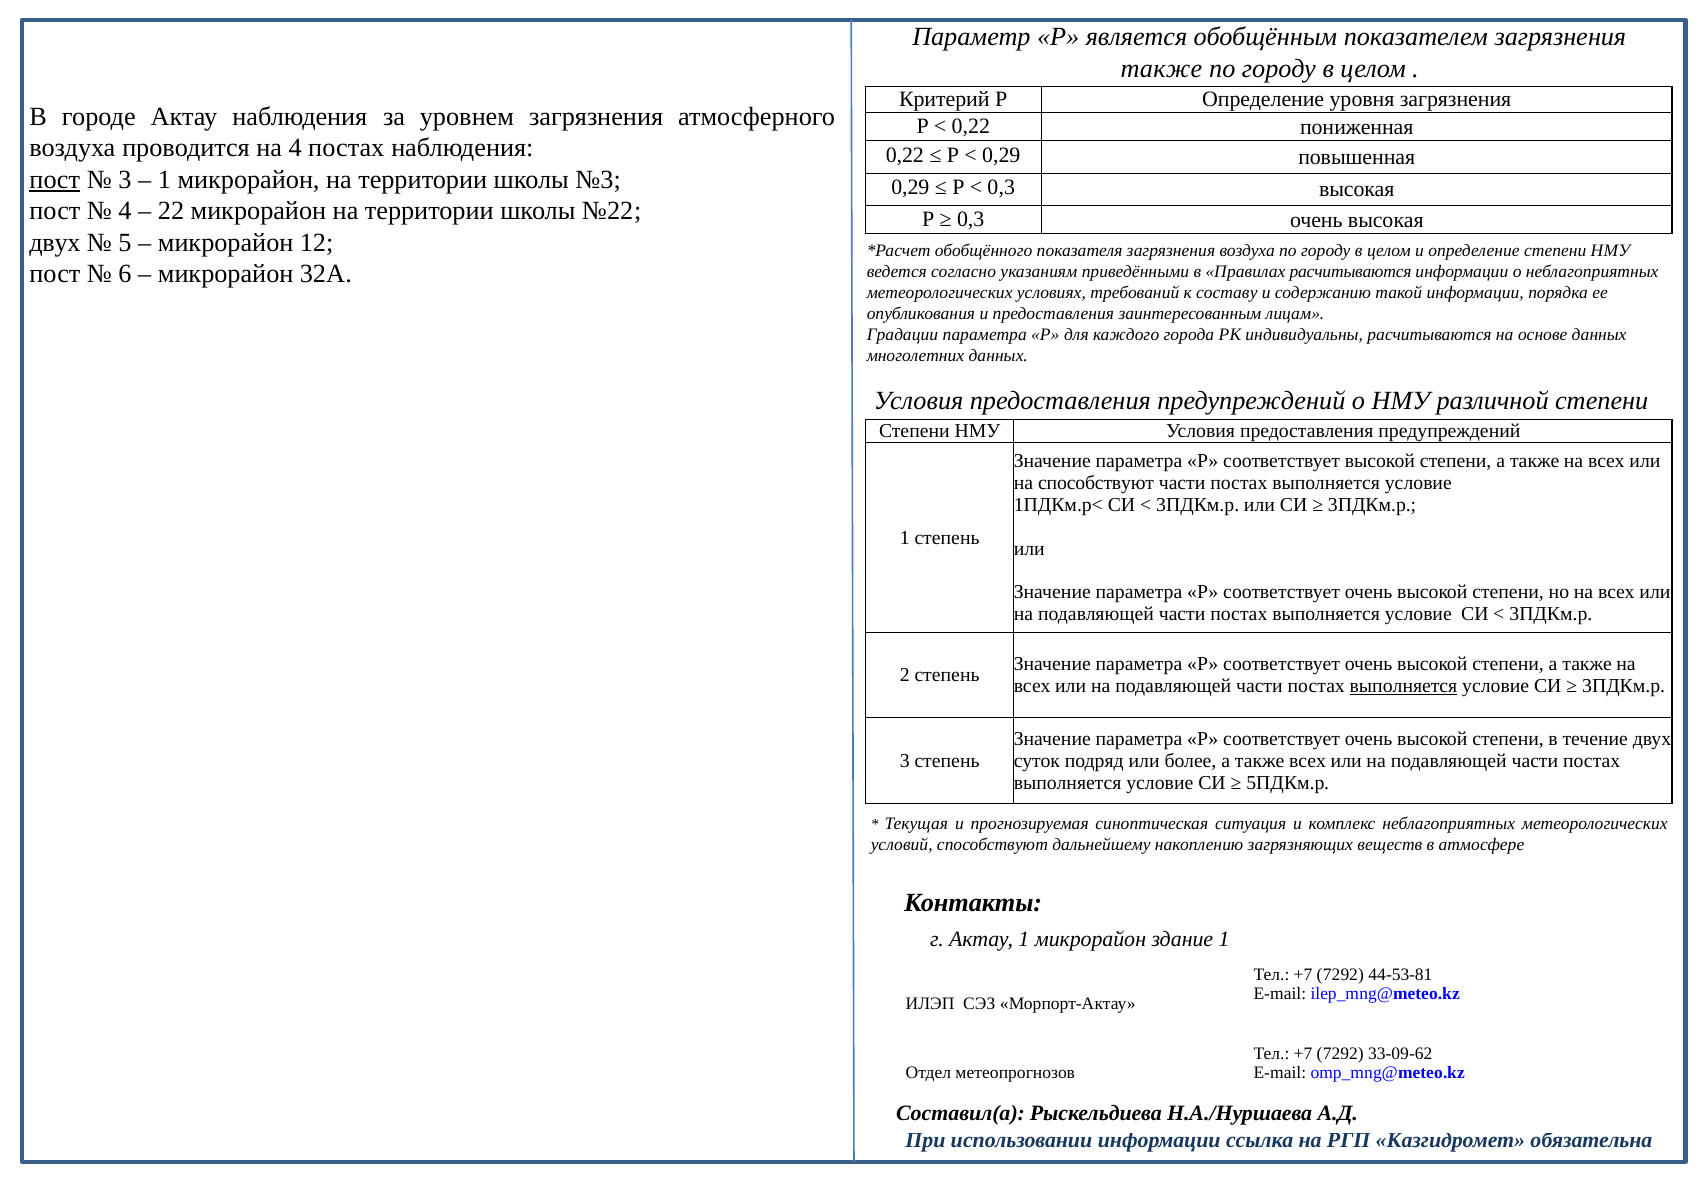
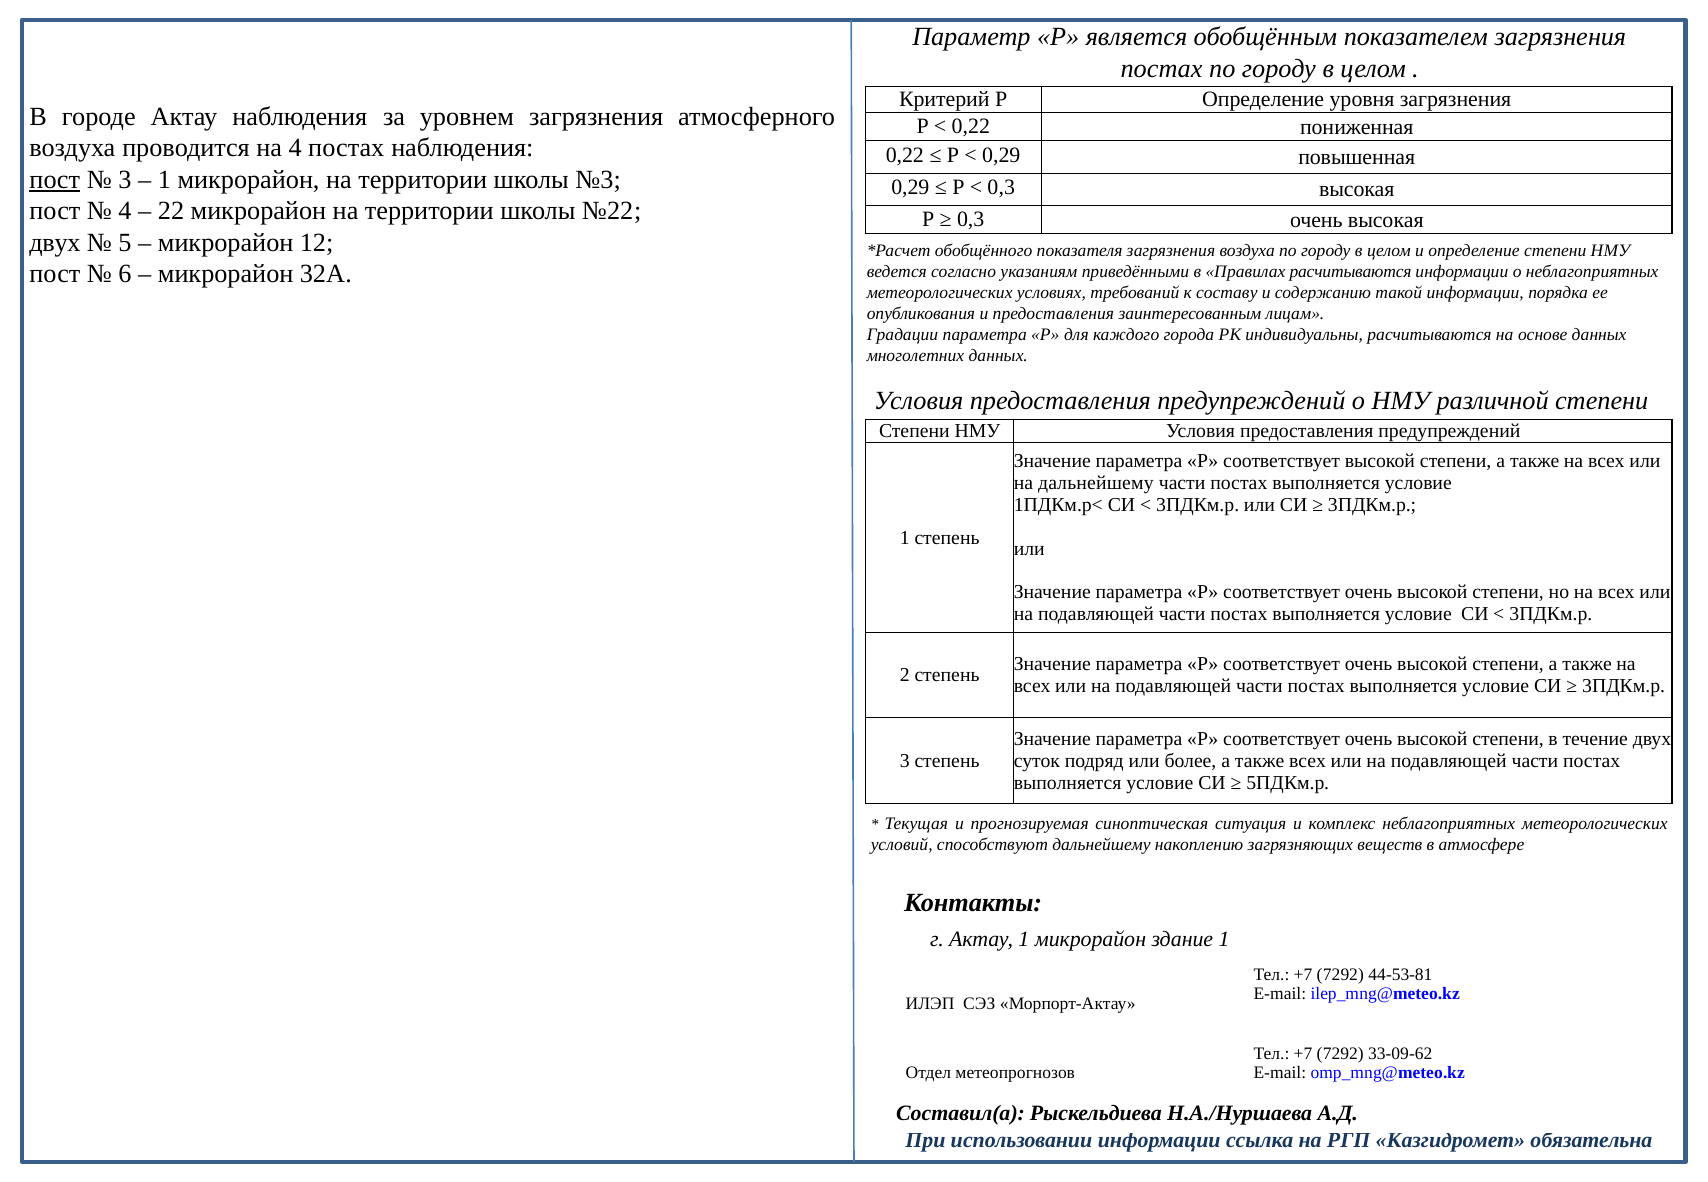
также: также -> постах (1162, 68)
на способствуют: способствуют -> дальнейшему (1096, 483)
выполняется underline: present -> none (1403, 687)
